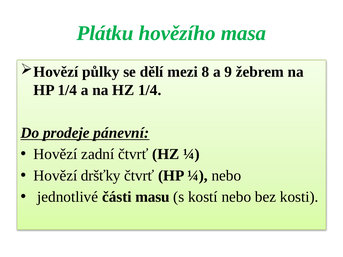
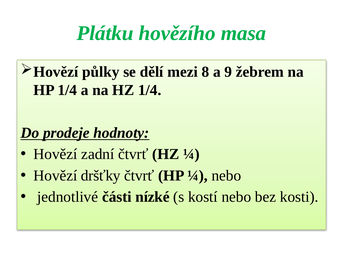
pánevní: pánevní -> hodnoty (121, 133)
masu: masu -> nízké (152, 197)
